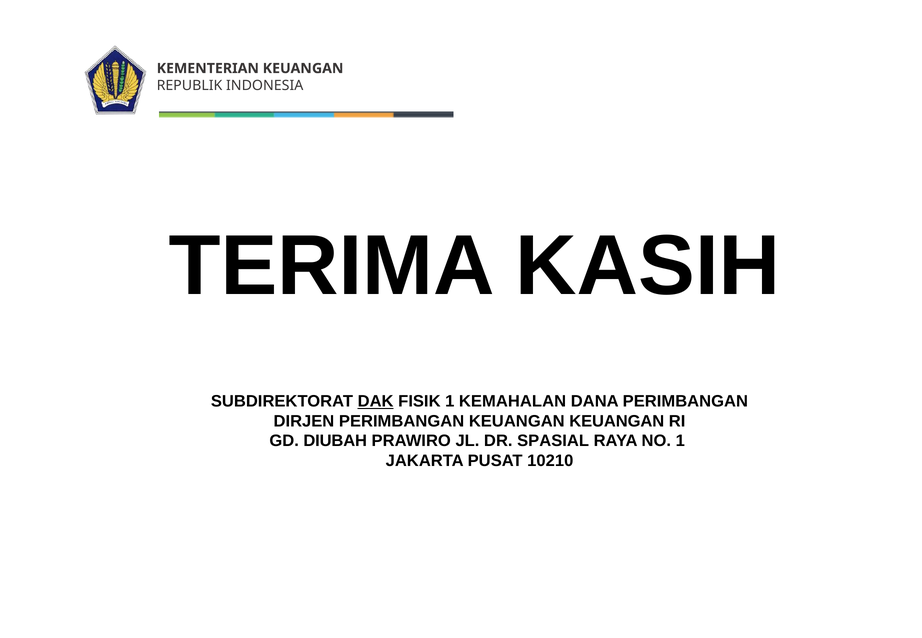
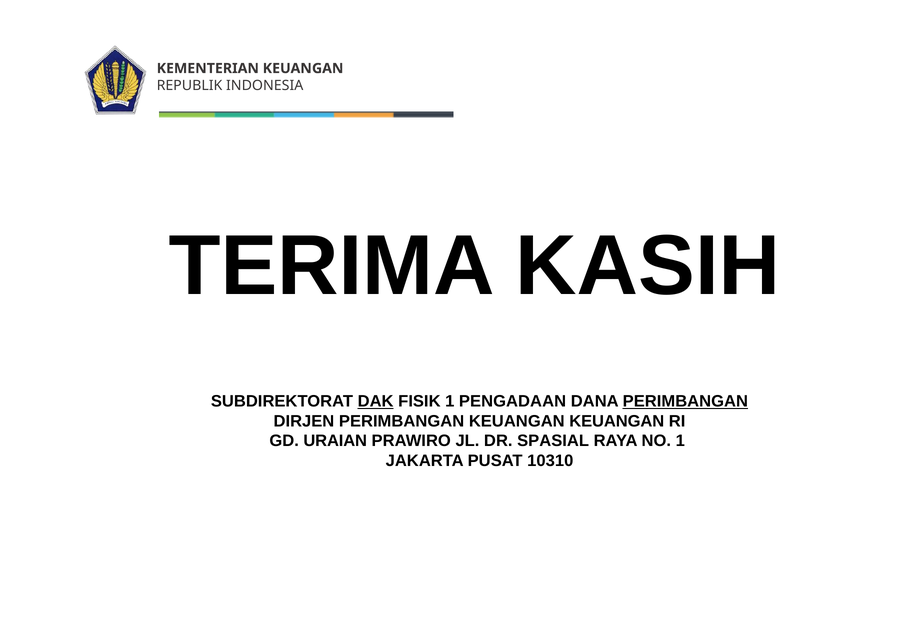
KEMAHALAN: KEMAHALAN -> PENGADAAN (513, 401)
PERIMBANGAN underline: none -> present (685, 401)
DIUBAH: DIUBAH -> URAIAN (335, 441)
10210: 10210 -> 10310 (550, 461)
